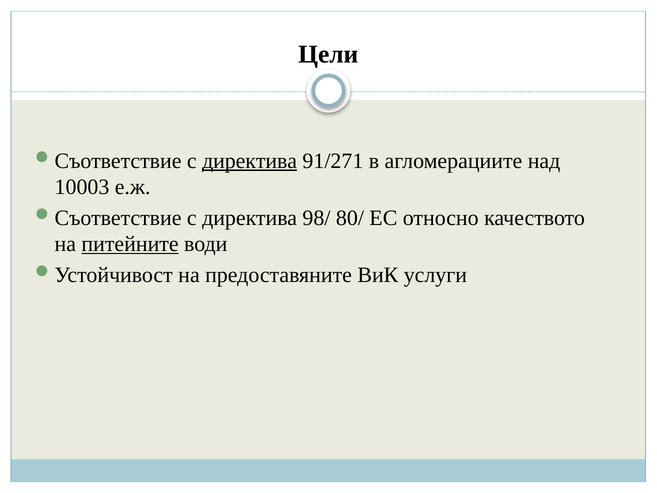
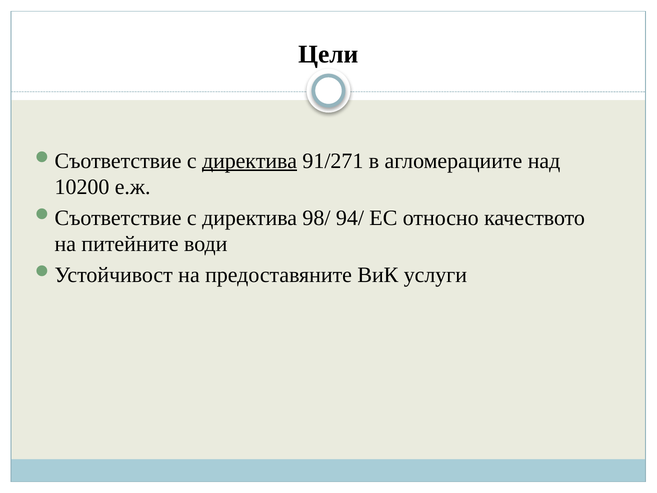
10003: 10003 -> 10200 (82, 187)
80/: 80/ -> 94/ (350, 218)
питейните underline: present -> none (130, 244)
